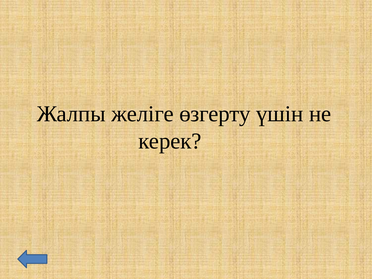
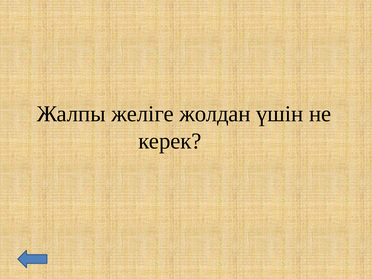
өзгерту: өзгерту -> жолдан (215, 114)
